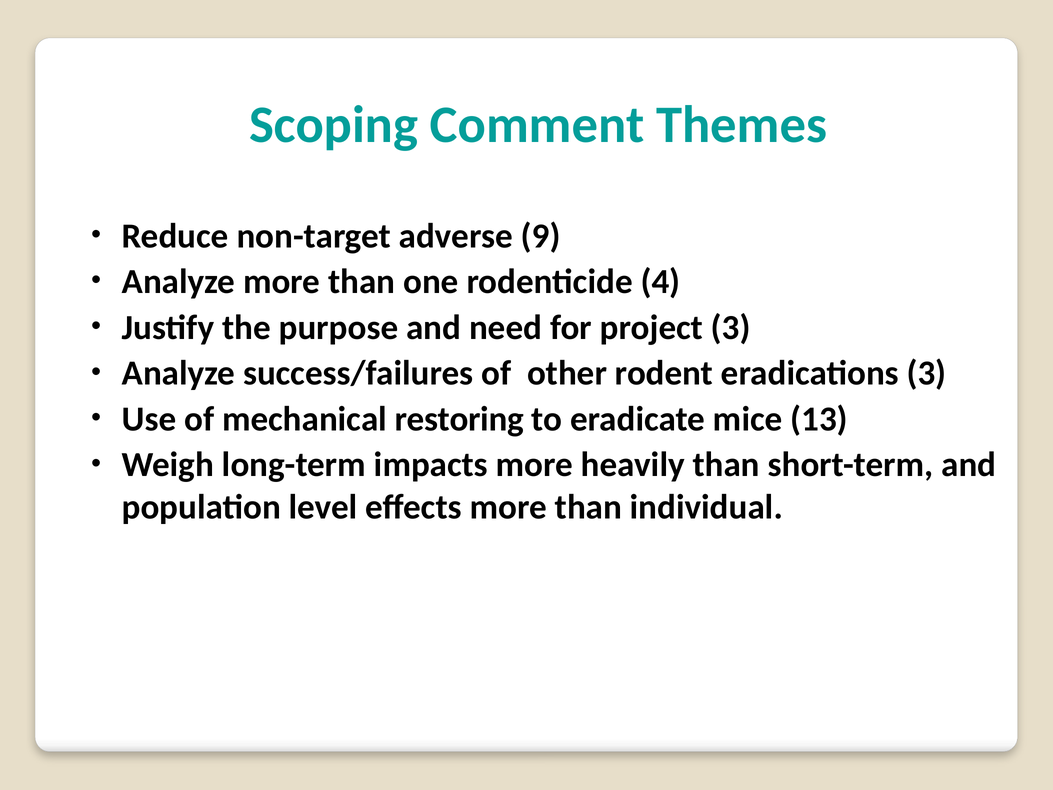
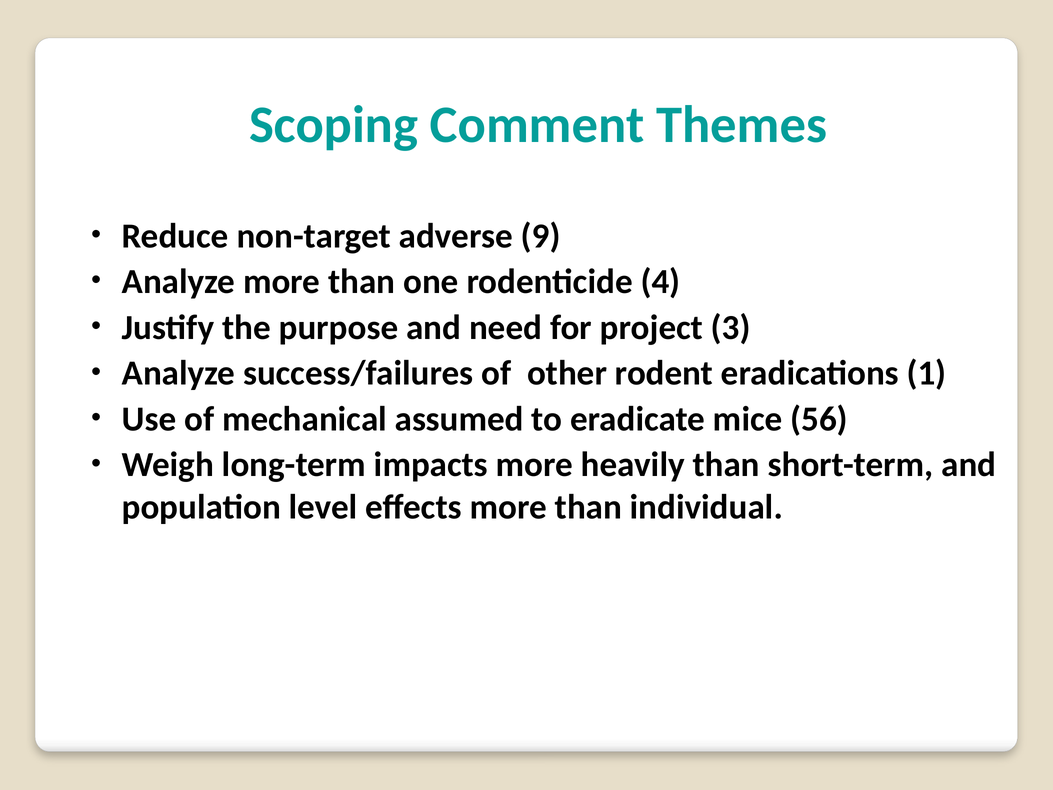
eradications 3: 3 -> 1 (927, 373)
restoring: restoring -> assumed (459, 419)
13: 13 -> 56 (819, 419)
